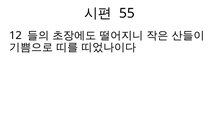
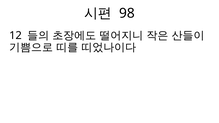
55: 55 -> 98 (127, 13)
